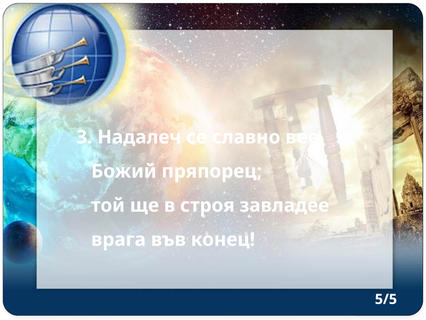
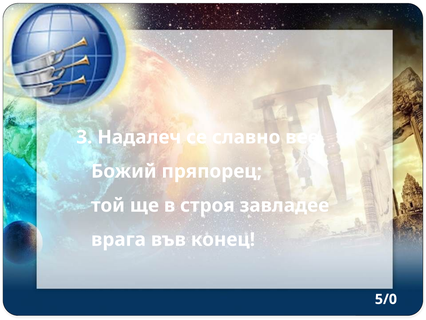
5/5: 5/5 -> 5/0 (386, 299)
